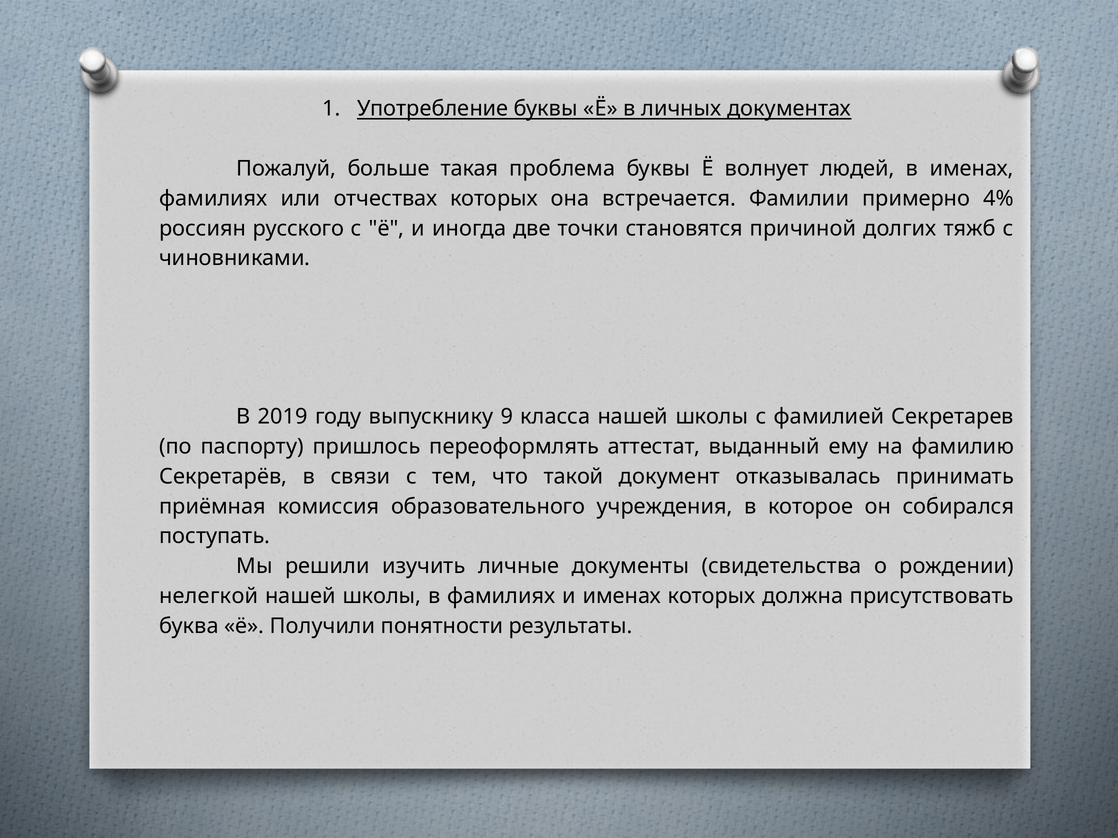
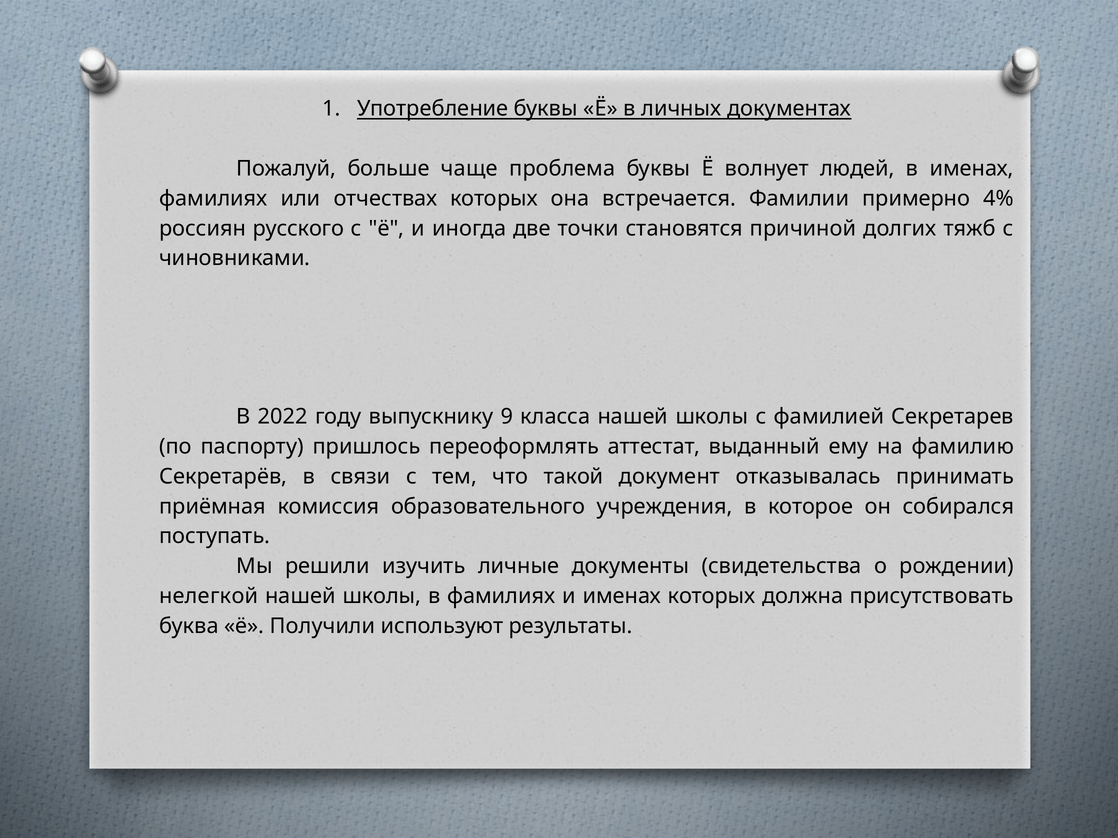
такая: такая -> чаще (469, 169)
2019: 2019 -> 2022 (283, 417)
понятности: понятности -> используют (442, 627)
